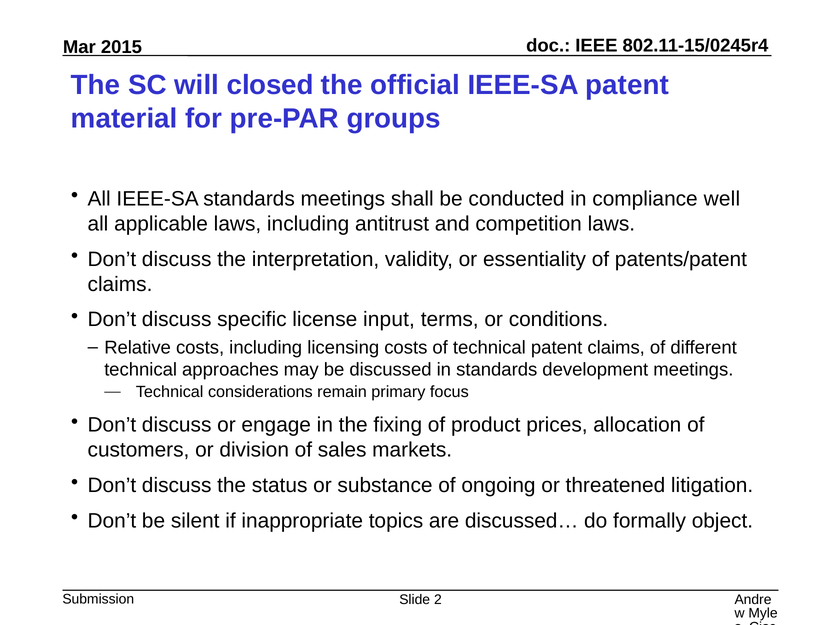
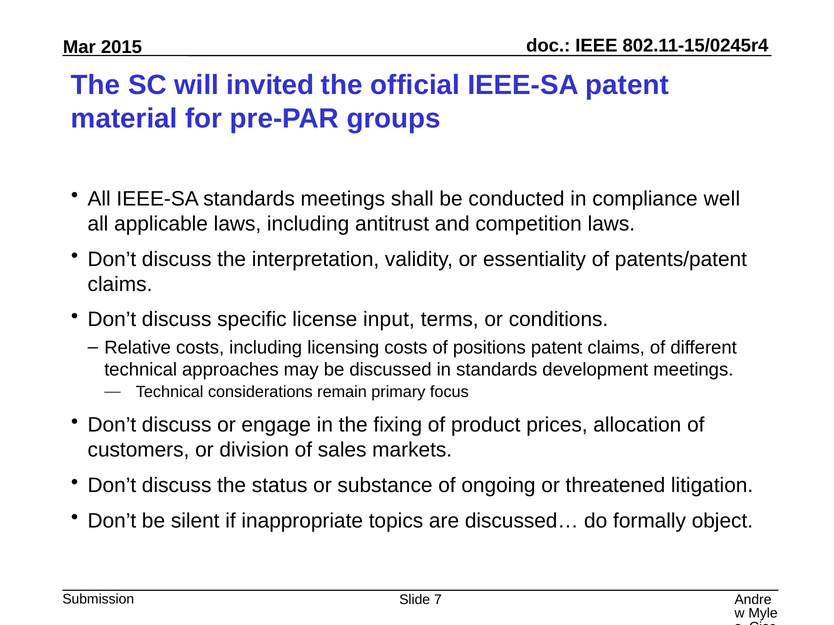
closed: closed -> invited (270, 85)
of technical: technical -> positions (489, 348)
2: 2 -> 7 (438, 600)
